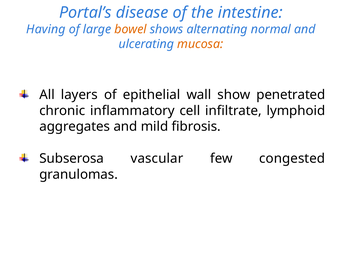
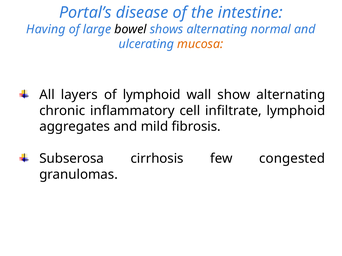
bowel colour: orange -> black (131, 29)
of epithelial: epithelial -> lymphoid (152, 95)
show penetrated: penetrated -> alternating (291, 95)
vascular: vascular -> cirrhosis (157, 159)
